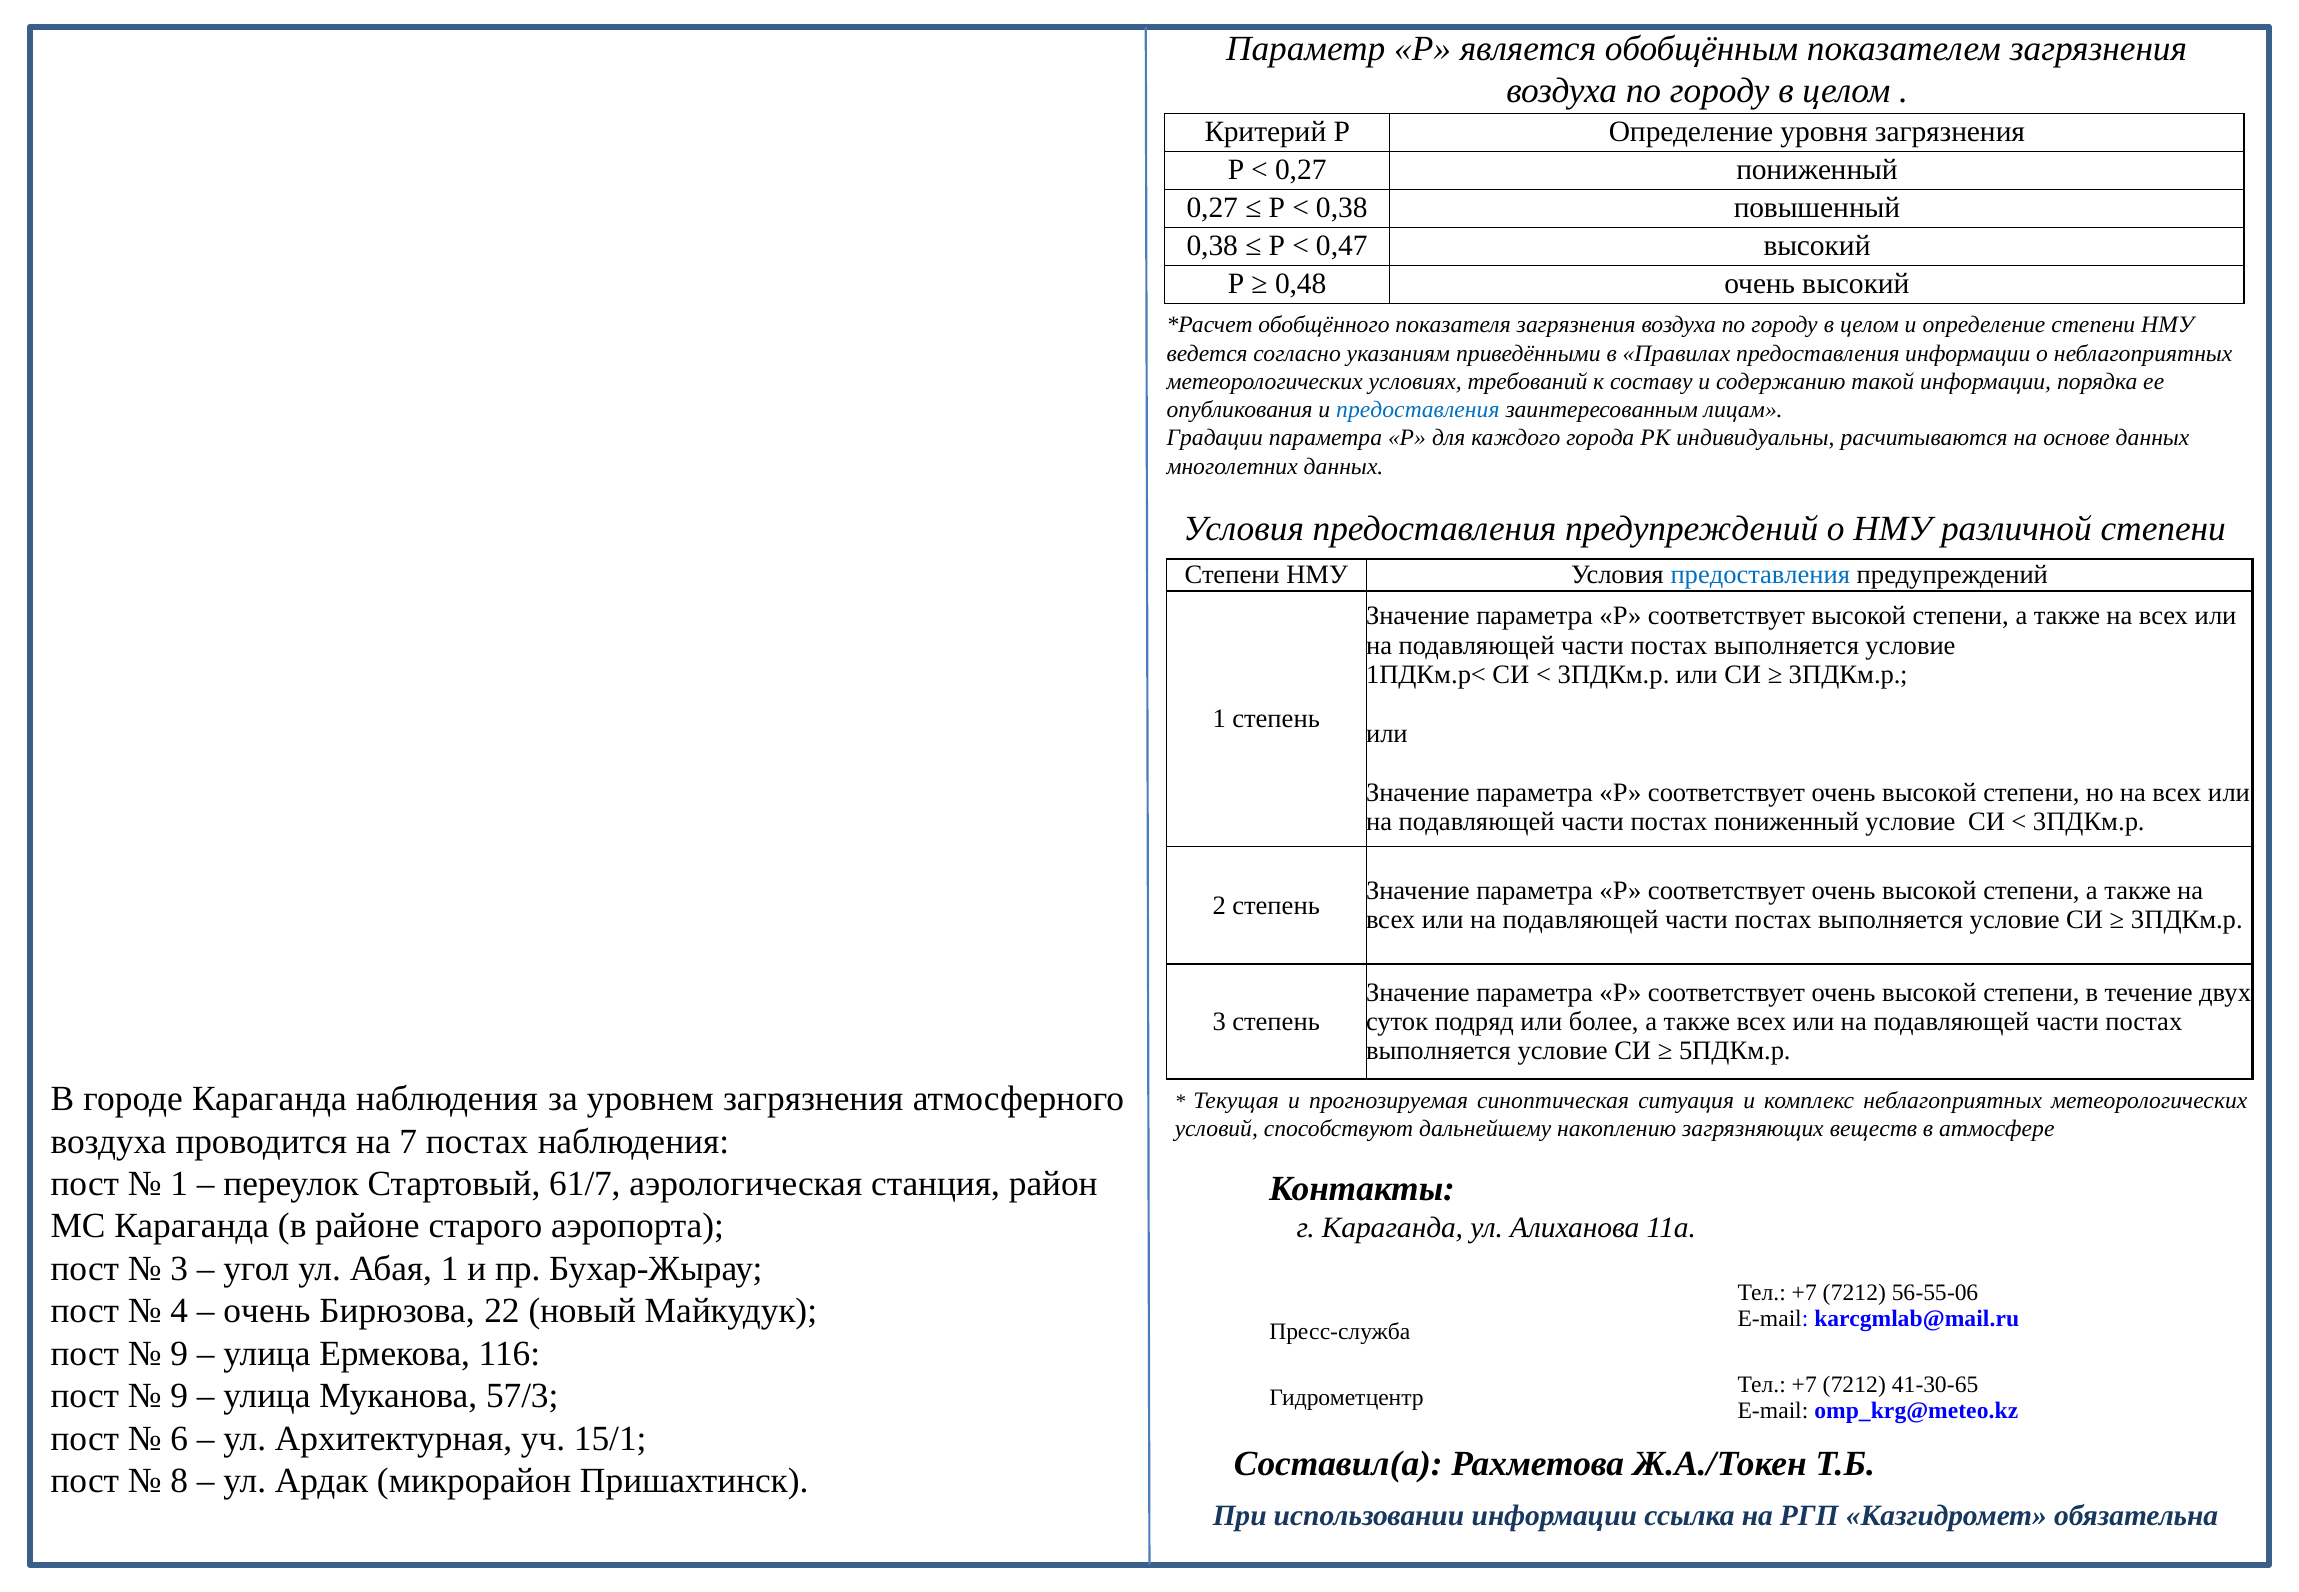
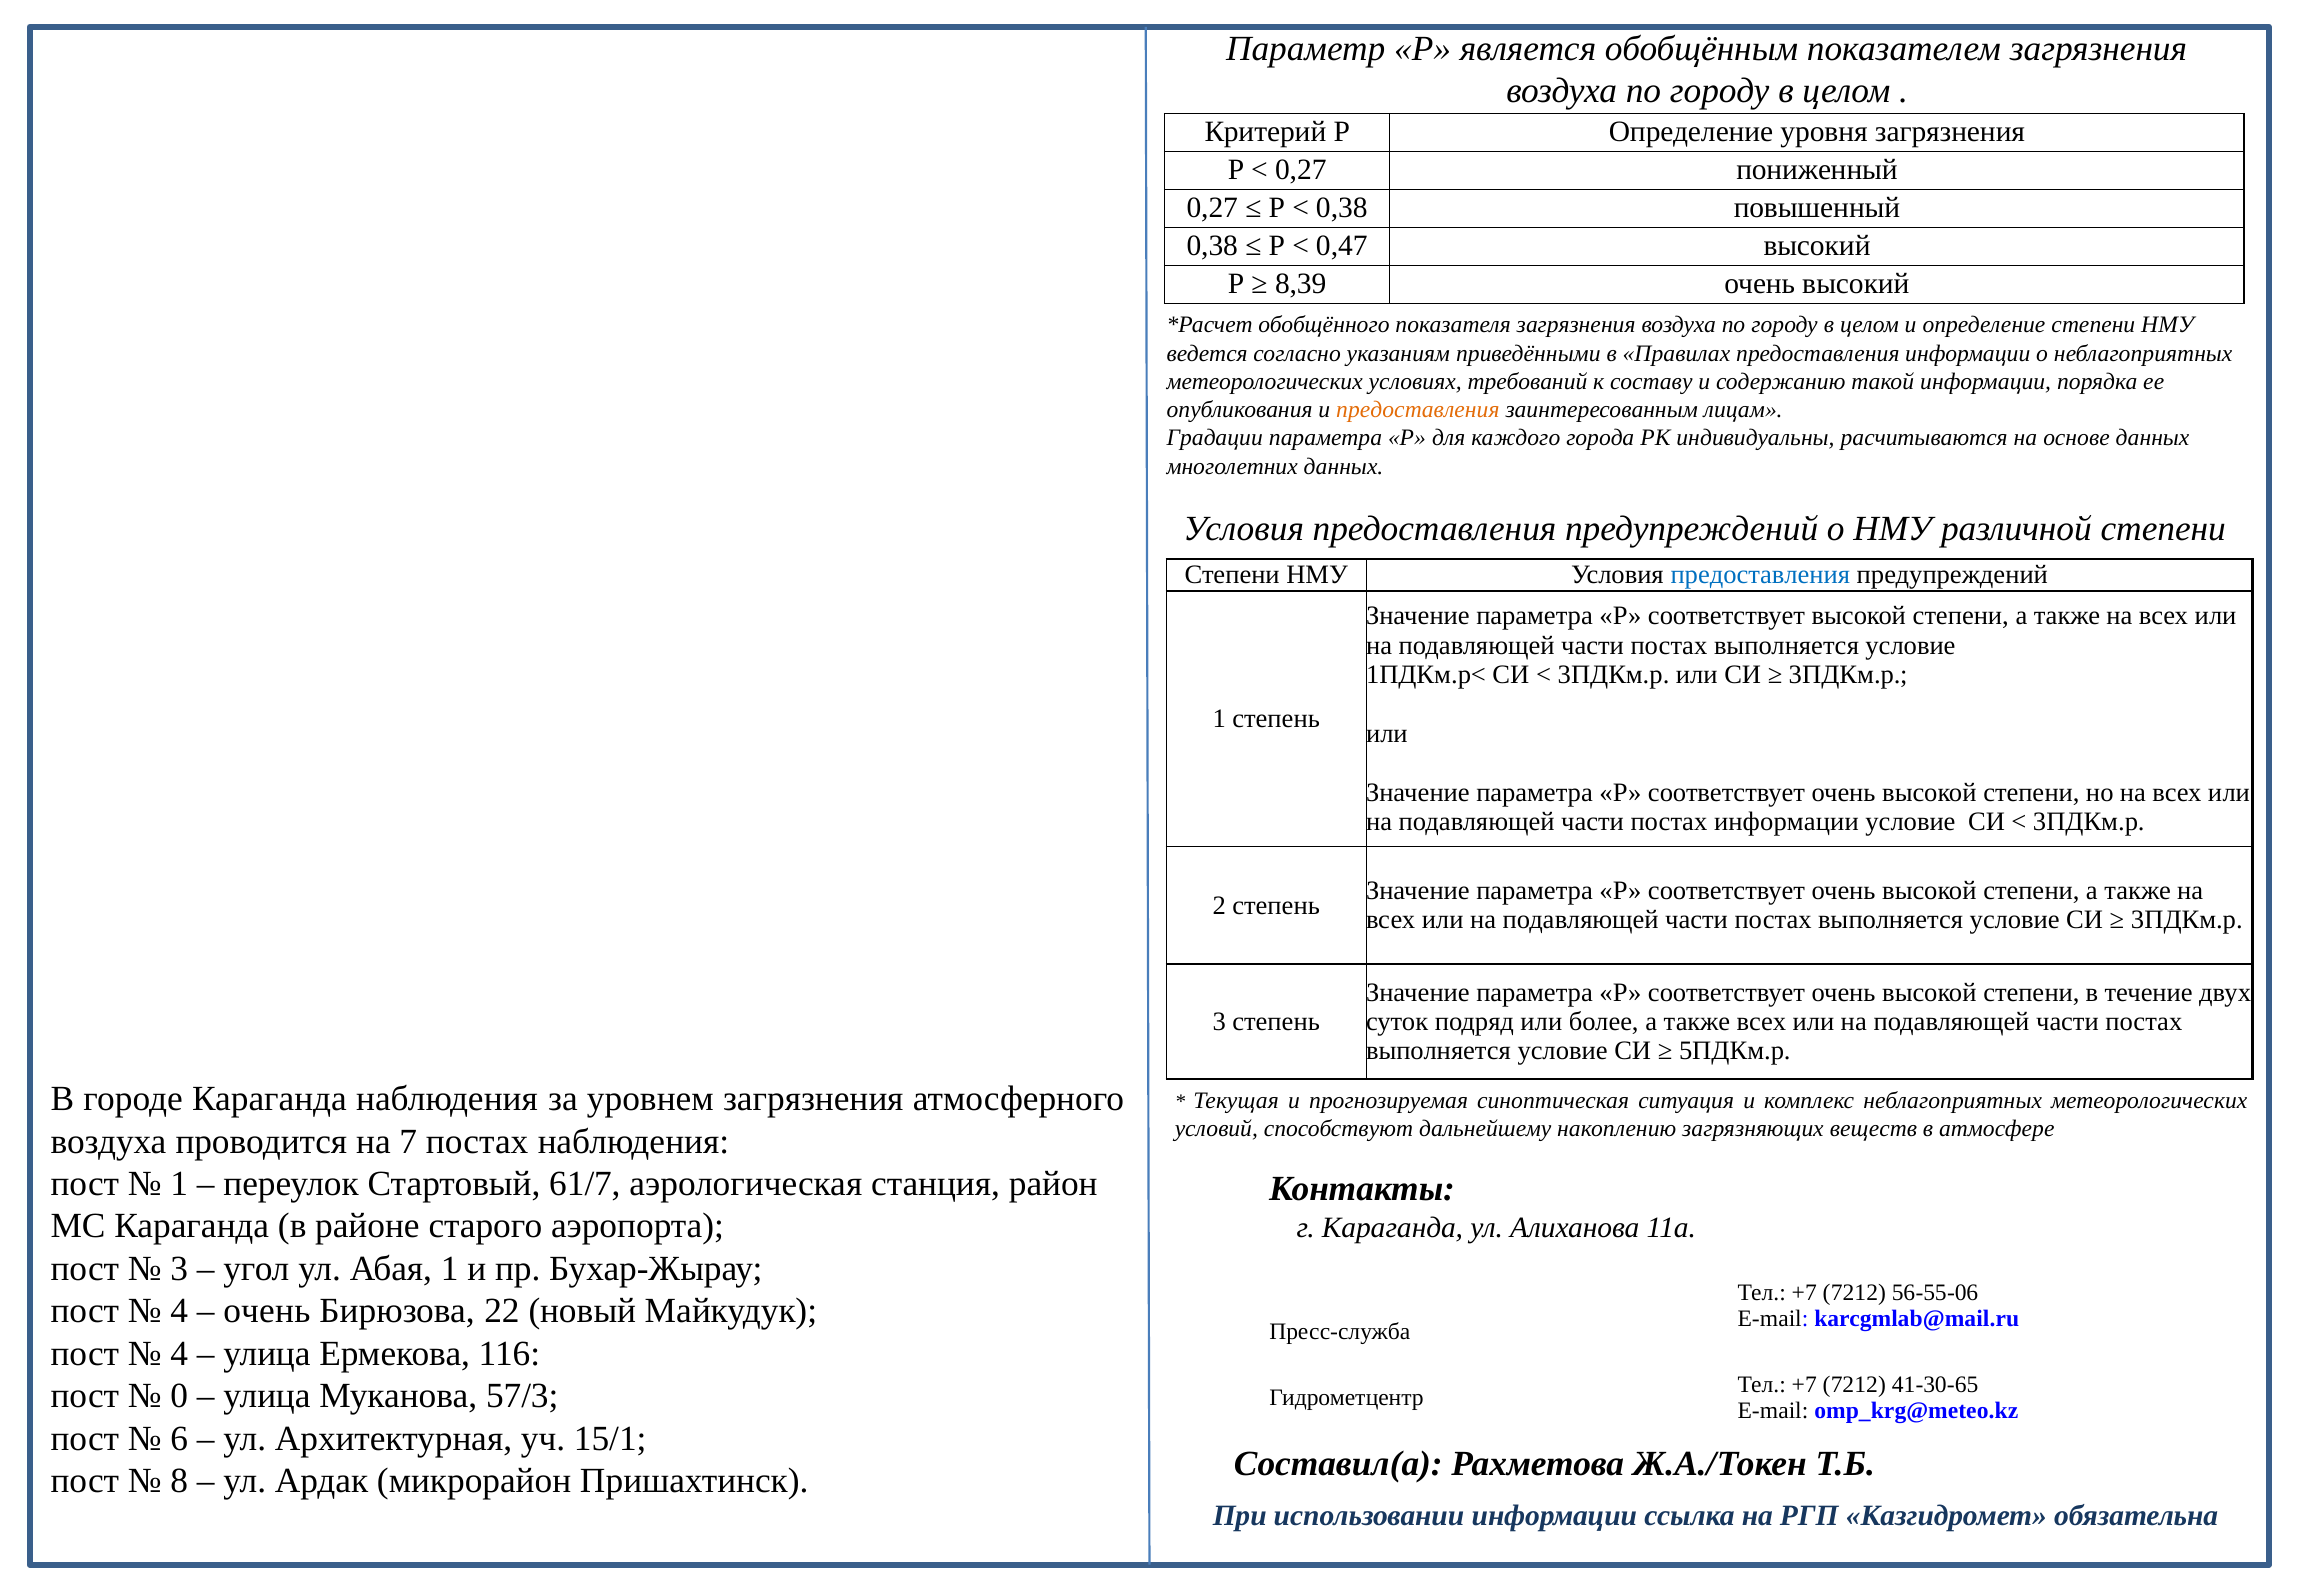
0,48: 0,48 -> 8,39 (1301, 284)
предоставления colour: blue -> orange (1418, 410)
постах пониженный: пониженный -> информации (1786, 822)
9: 9 -> 4 (179, 1353)
9: 9 -> 0 (179, 1396)
